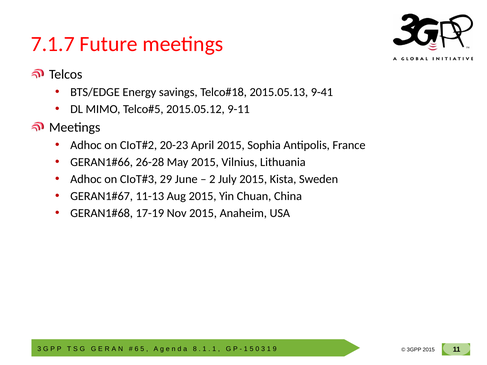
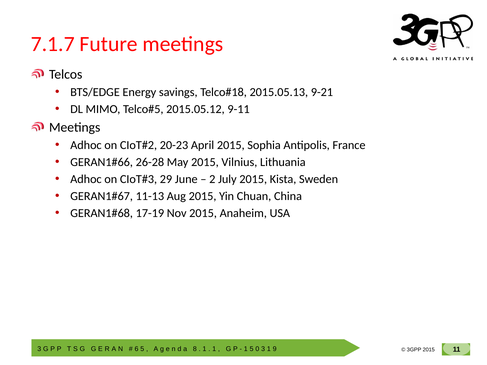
9-41: 9-41 -> 9-21 (322, 92)
